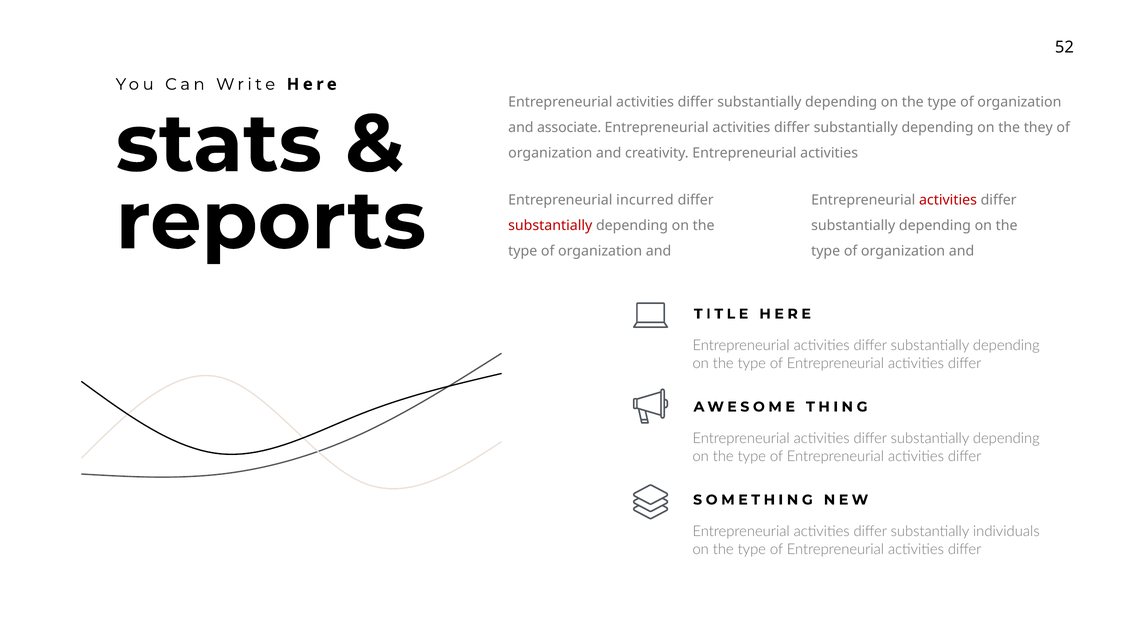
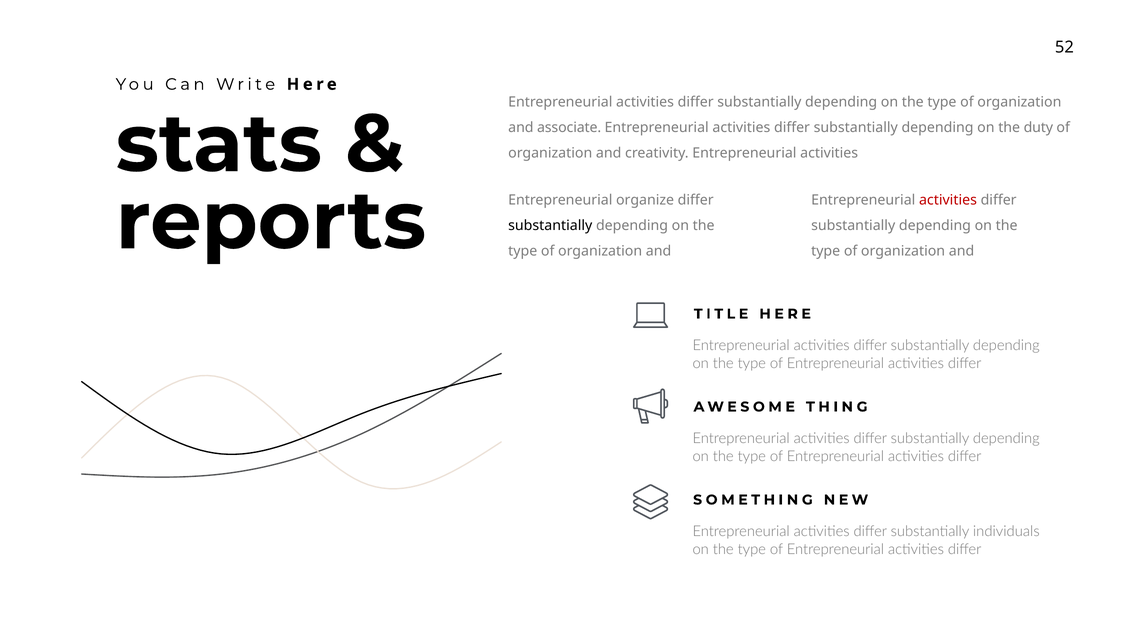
they: they -> duty (1038, 128)
incurred: incurred -> organize (645, 200)
substantially colour: red -> black (550, 226)
